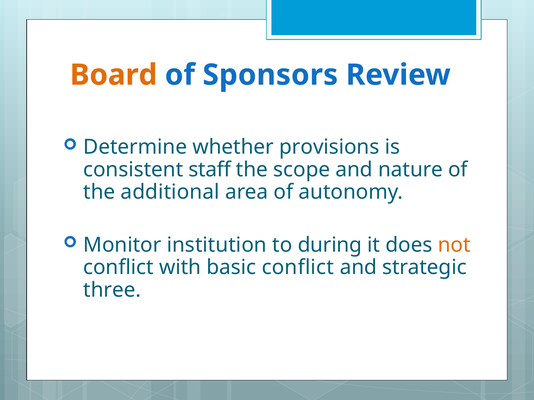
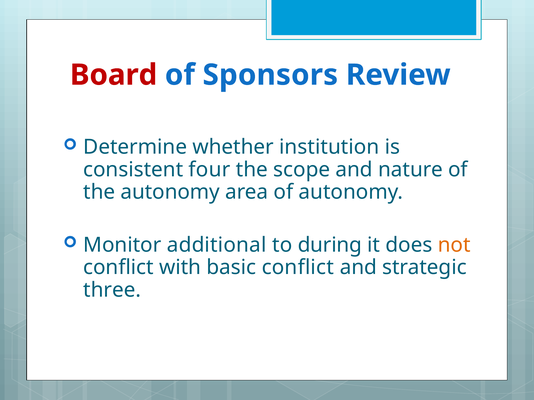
Board colour: orange -> red (114, 75)
provisions: provisions -> institution (329, 147)
staff: staff -> four (209, 170)
the additional: additional -> autonomy (170, 192)
institution: institution -> additional (217, 245)
